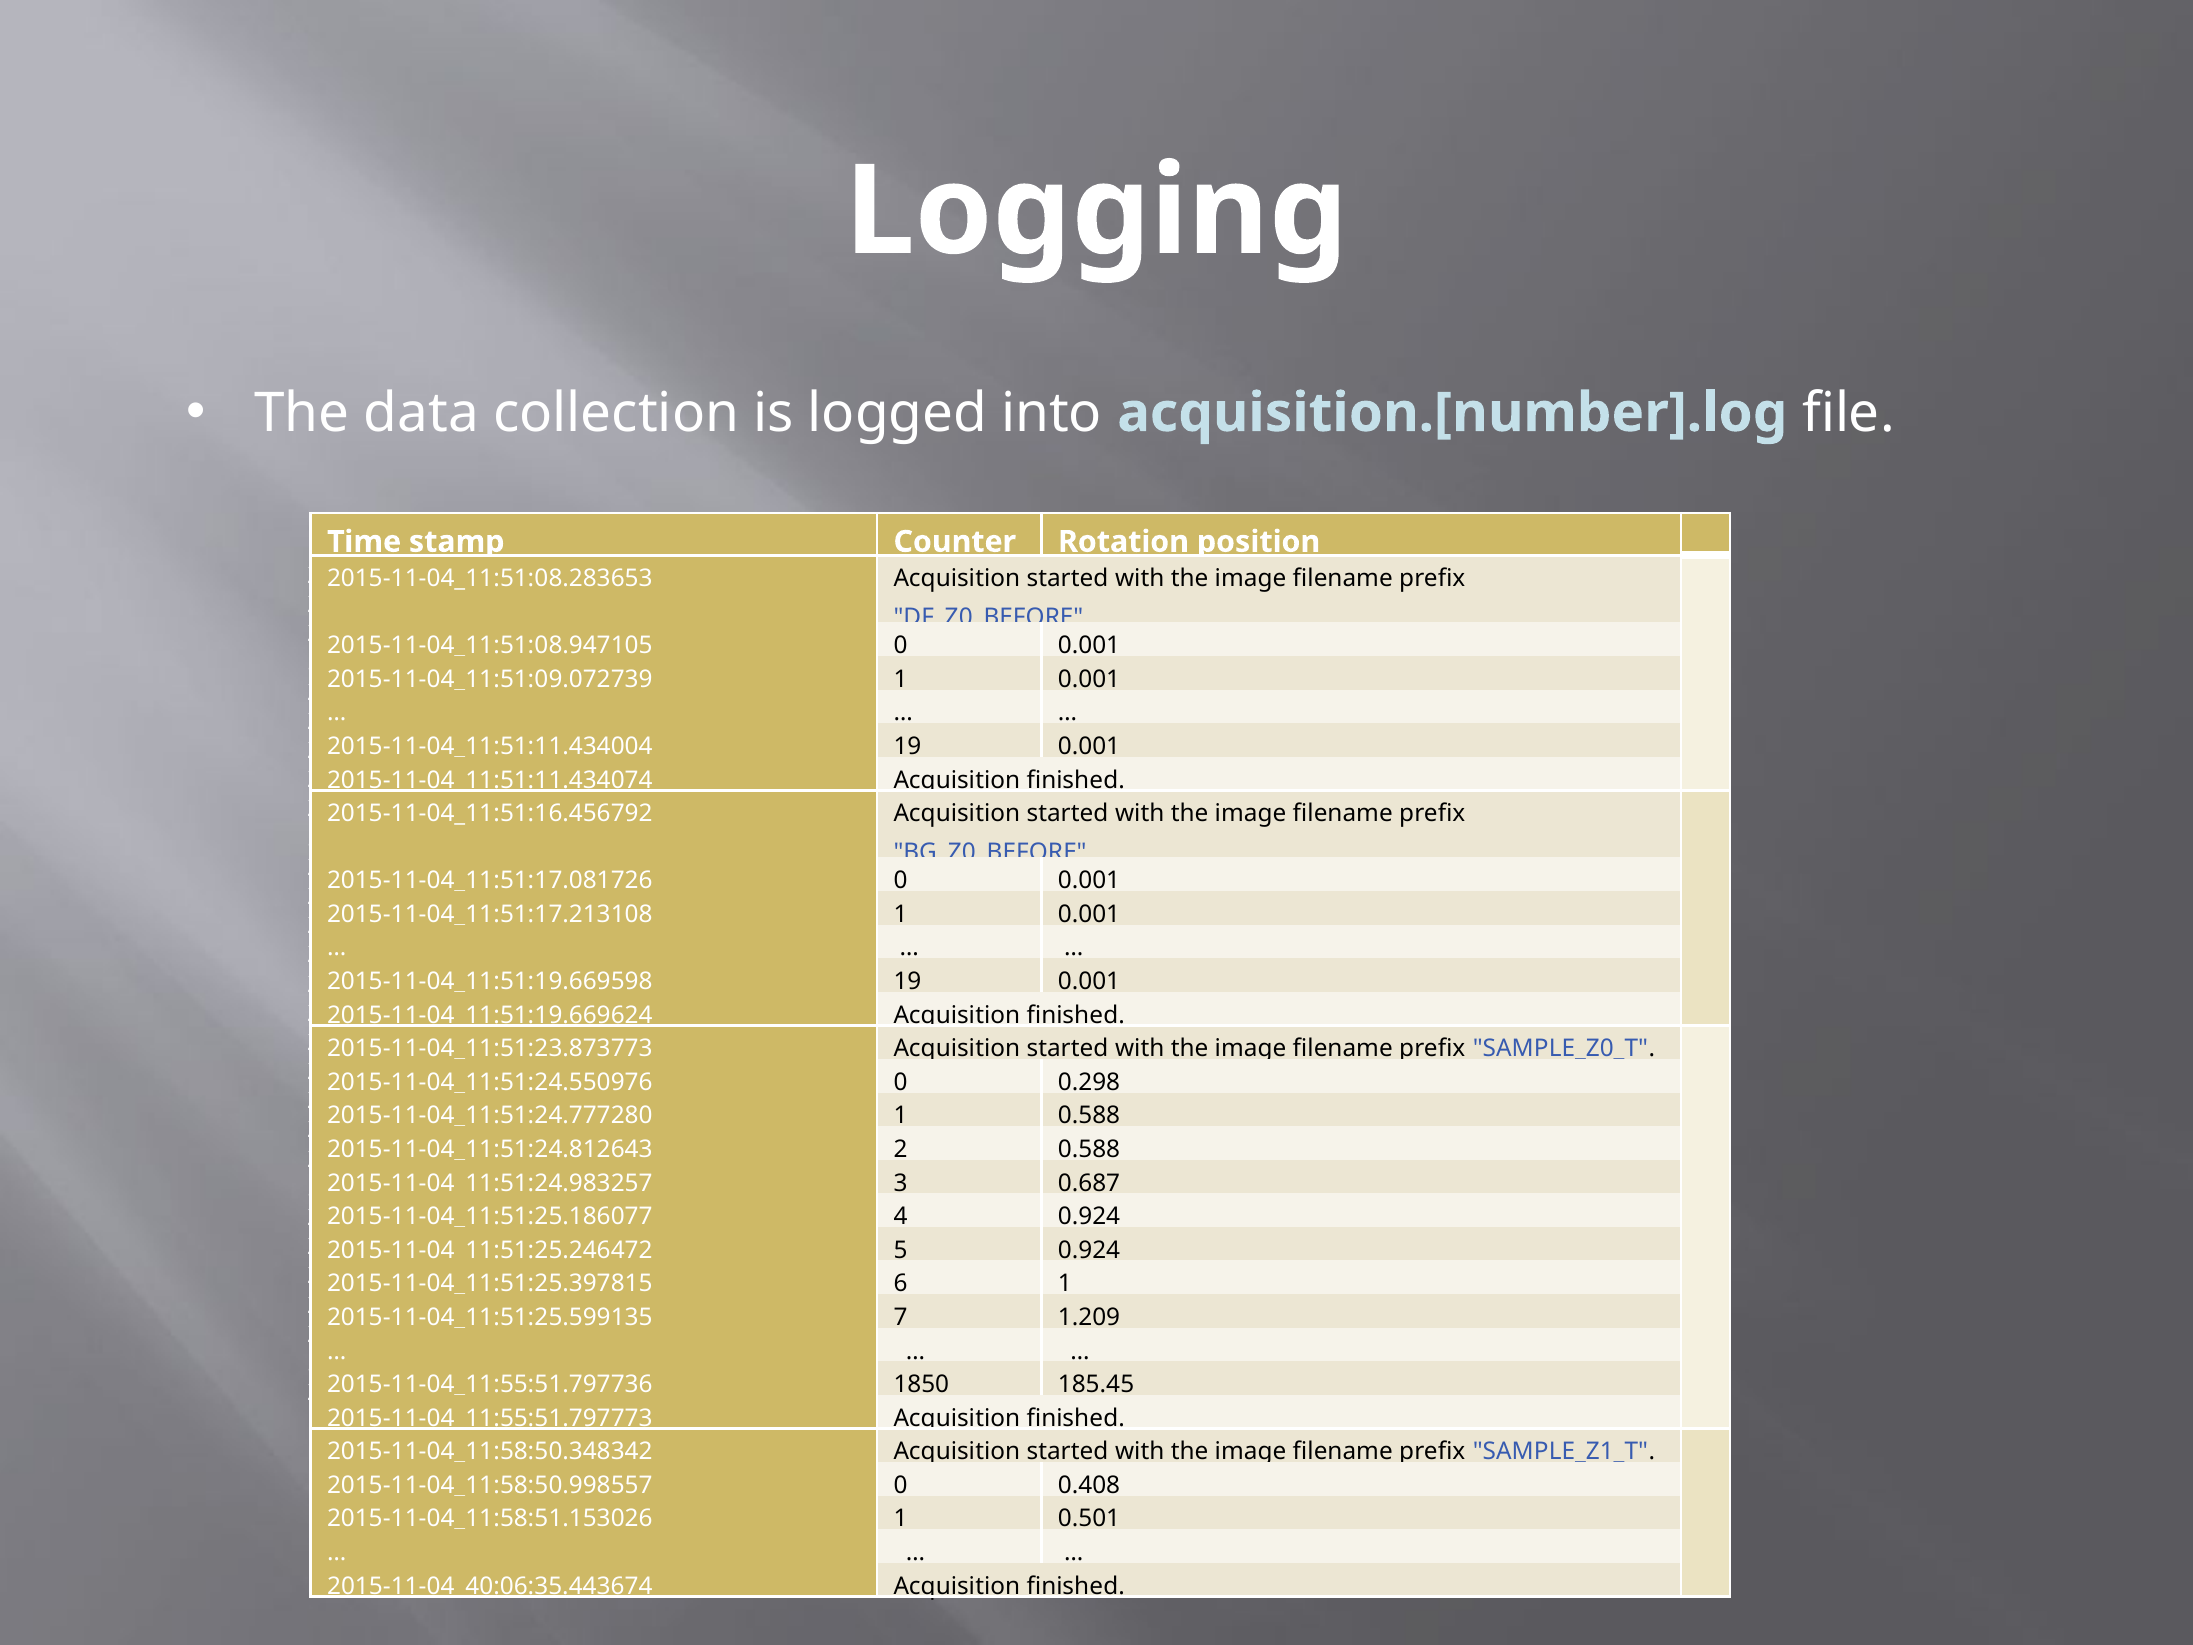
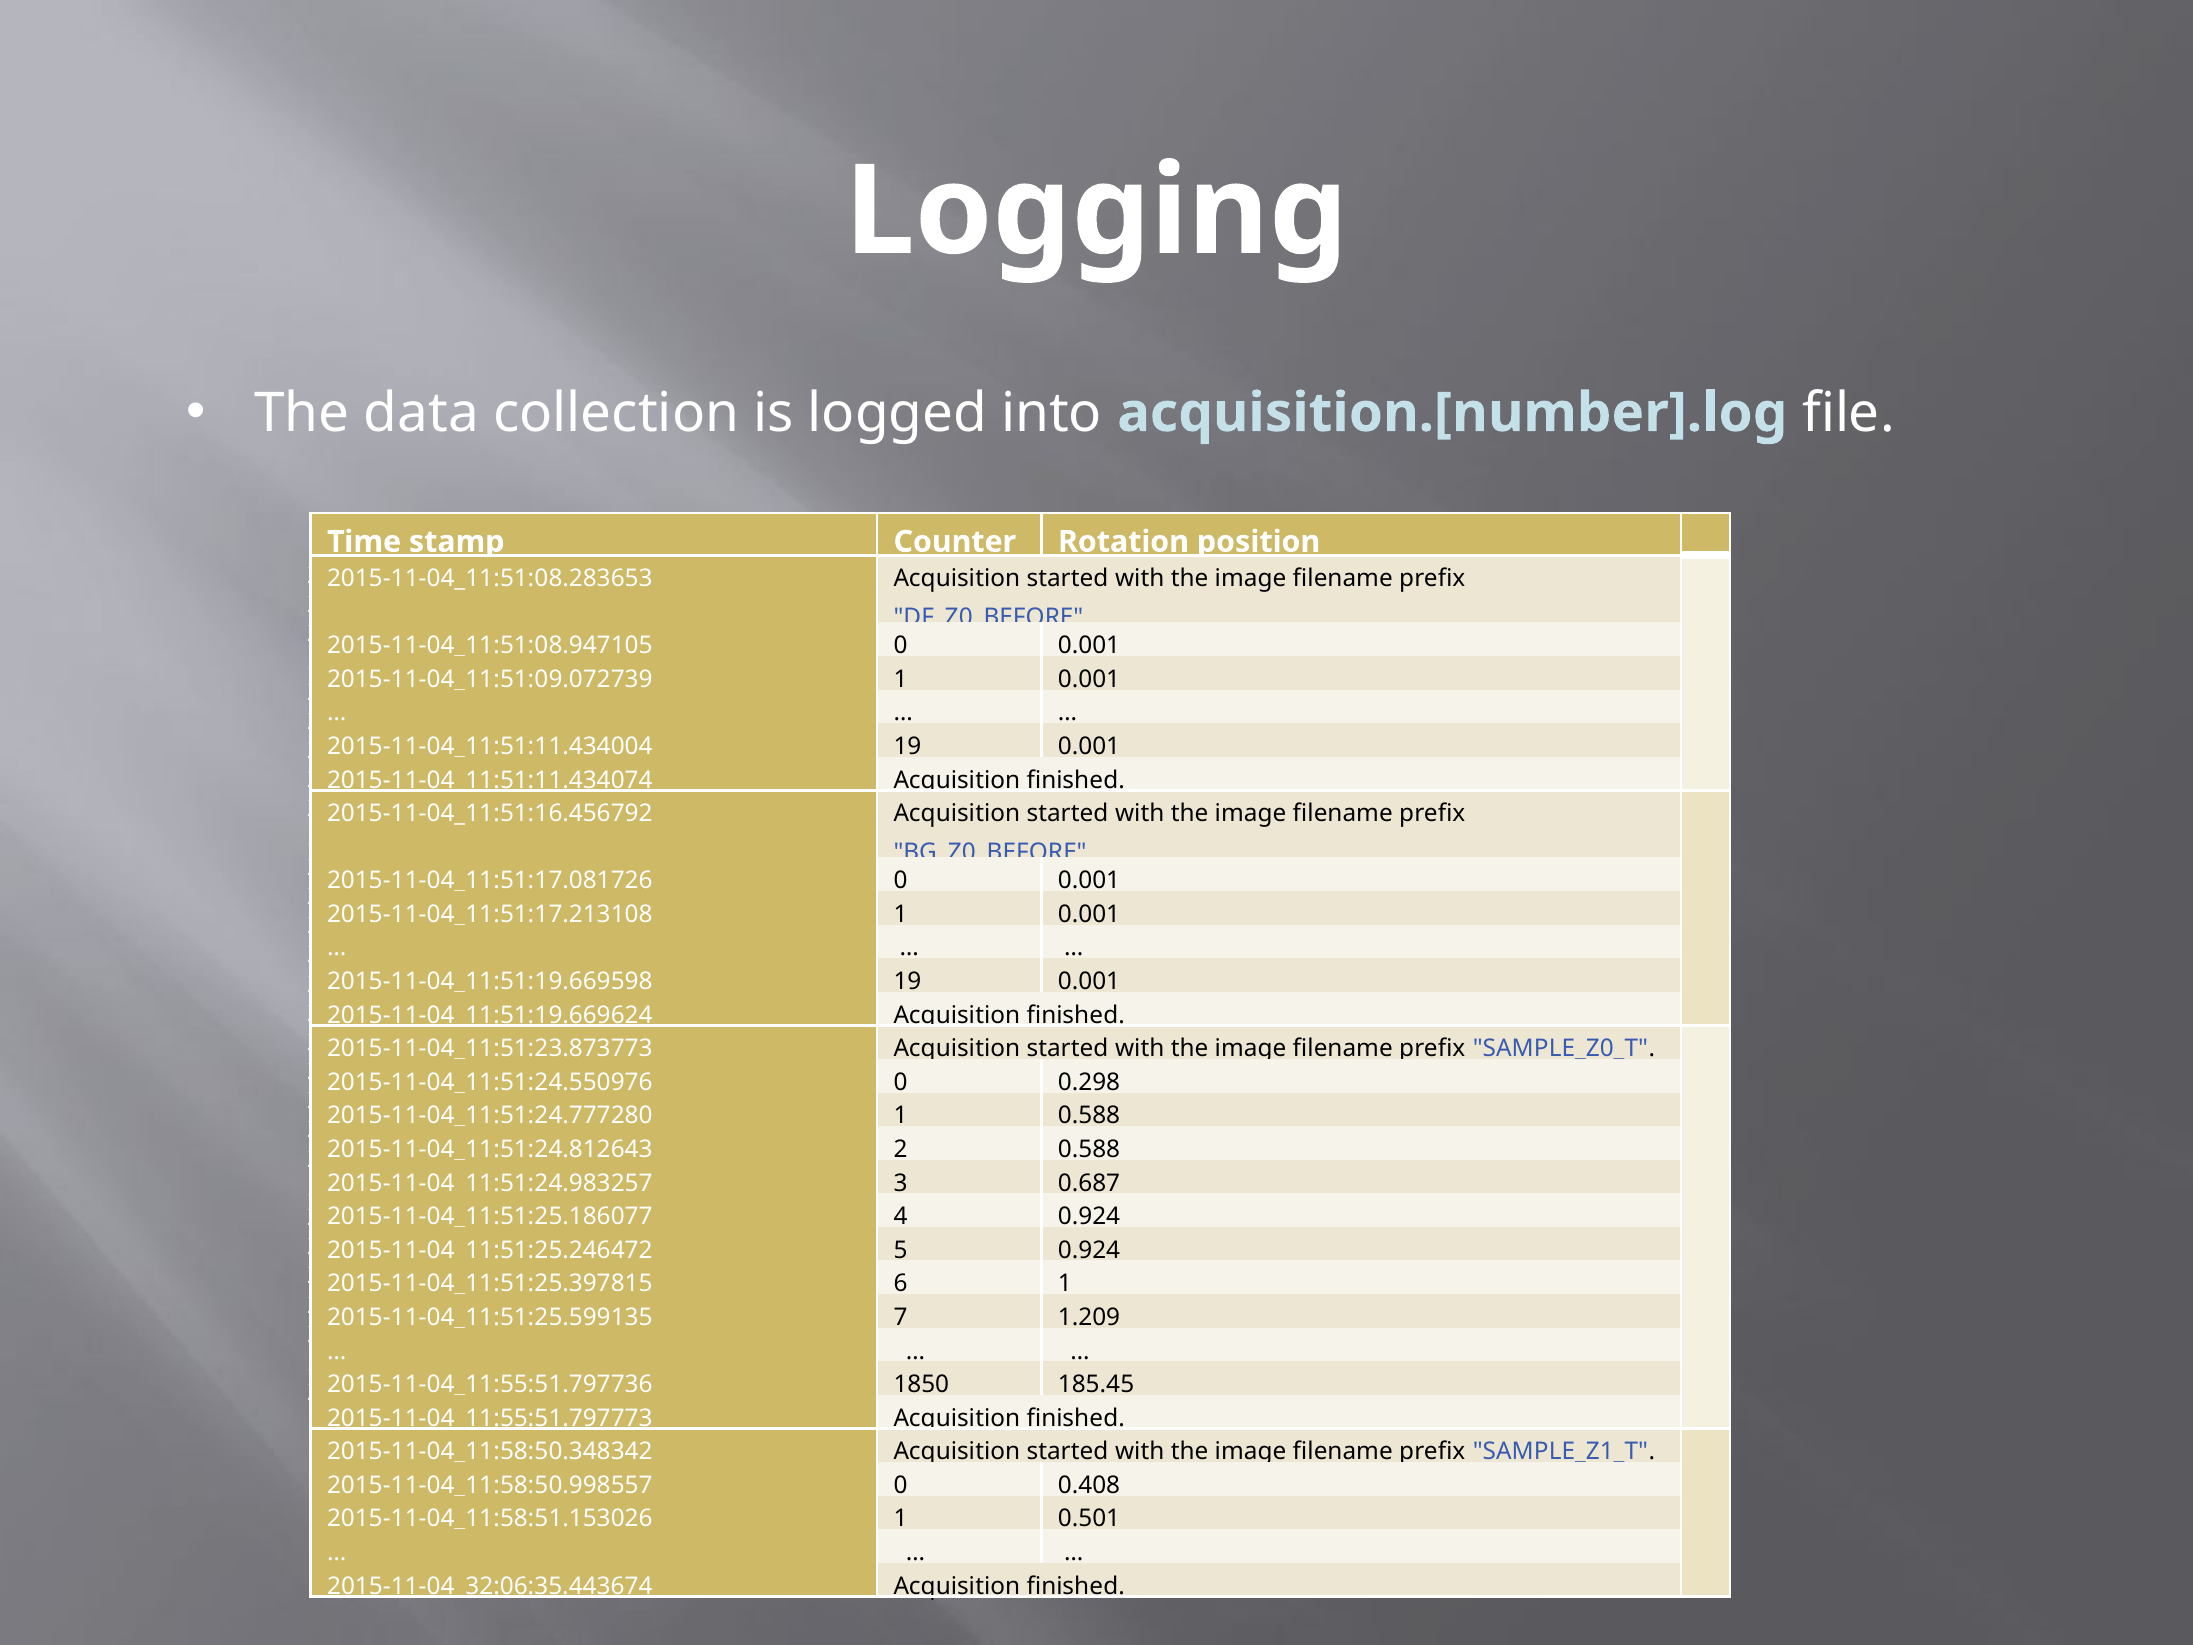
2015-11-04_40:06:35.443674: 2015-11-04_40:06:35.443674 -> 2015-11-04_32:06:35.443674 (490, 1586)
